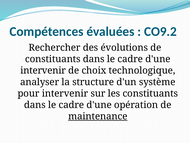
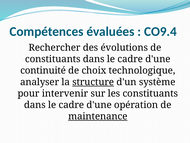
CO9.2: CO9.2 -> CO9.4 (160, 31)
intervenir: intervenir -> continuité (43, 70)
structure underline: none -> present (93, 82)
